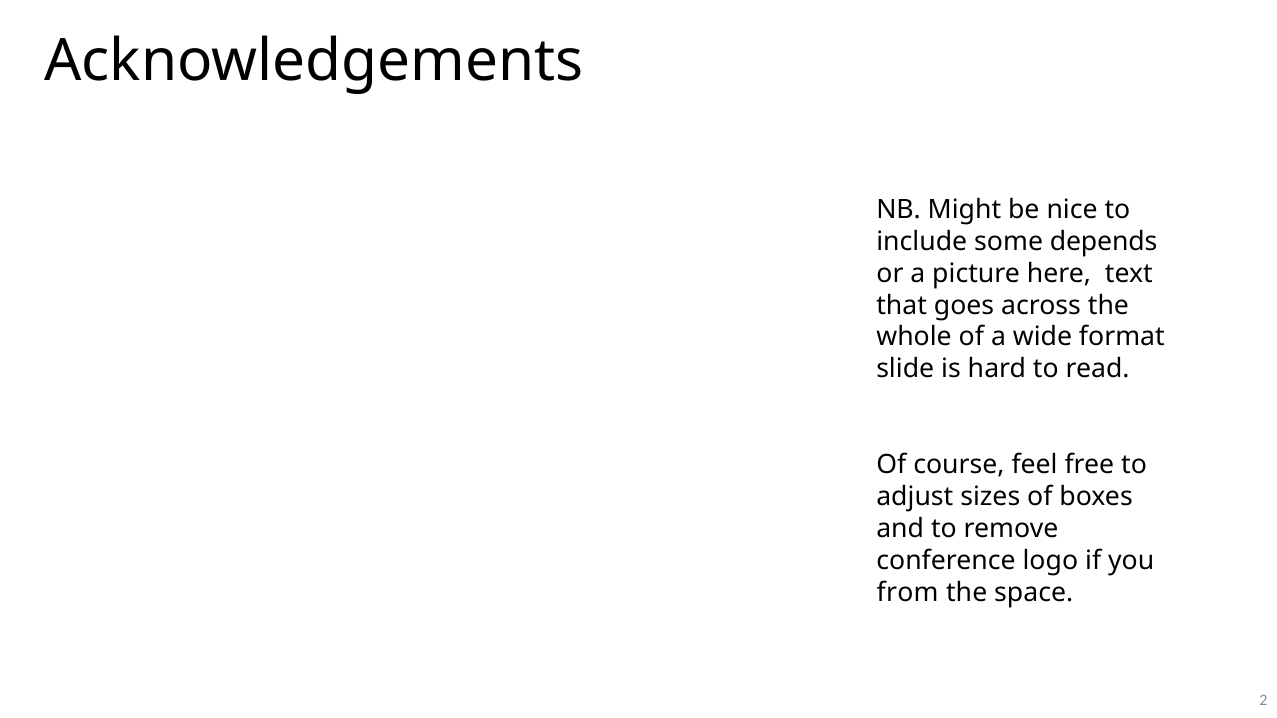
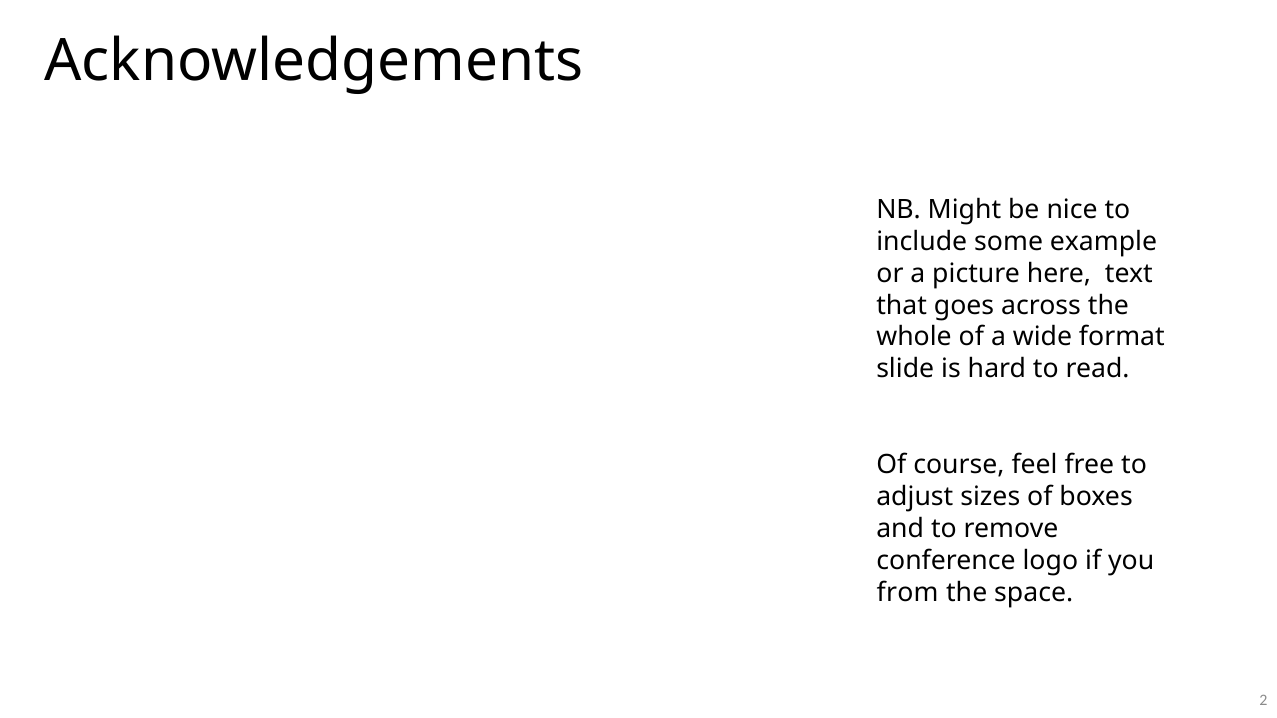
depends: depends -> example (1103, 242)
